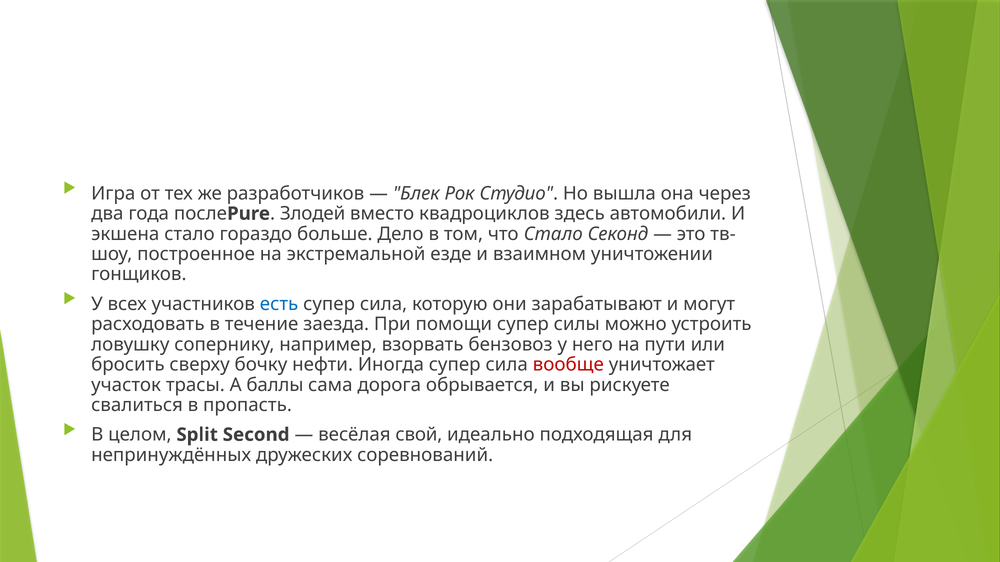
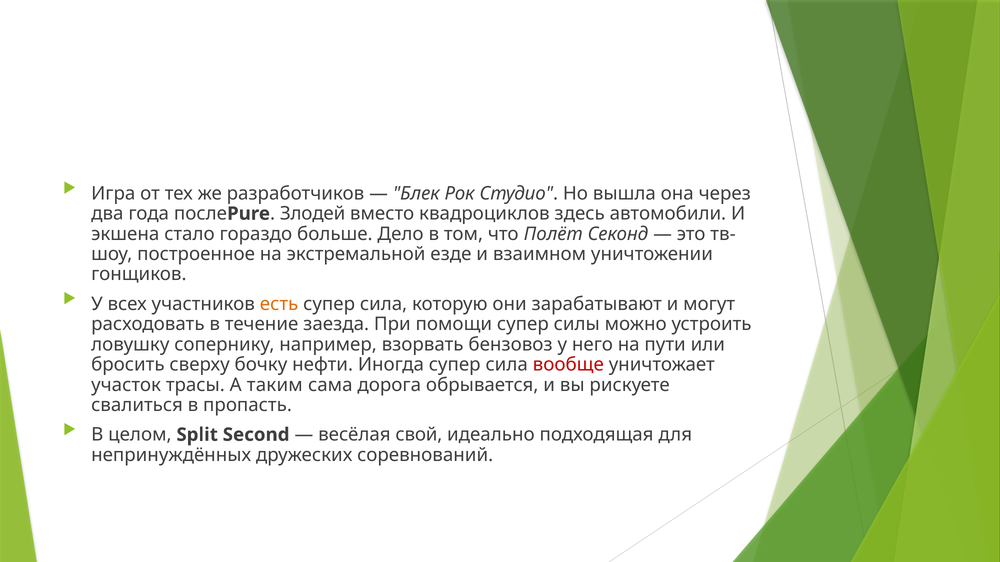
что Стало: Стало -> Полёт (553, 234)
есть colour: blue -> orange (279, 304)
баллы: баллы -> таким (275, 385)
